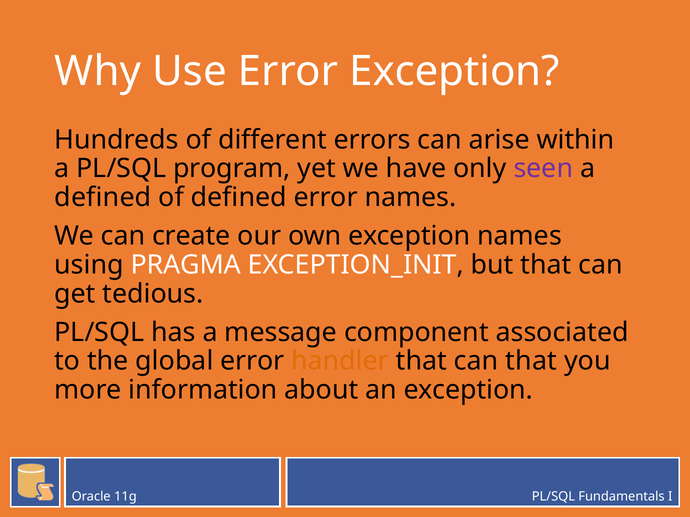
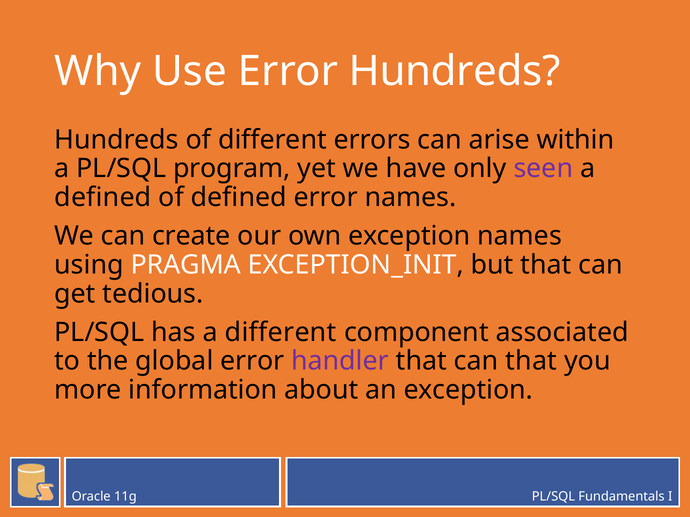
Error Exception: Exception -> Hundreds (455, 71)
a message: message -> different (281, 333)
handler colour: orange -> purple (340, 361)
